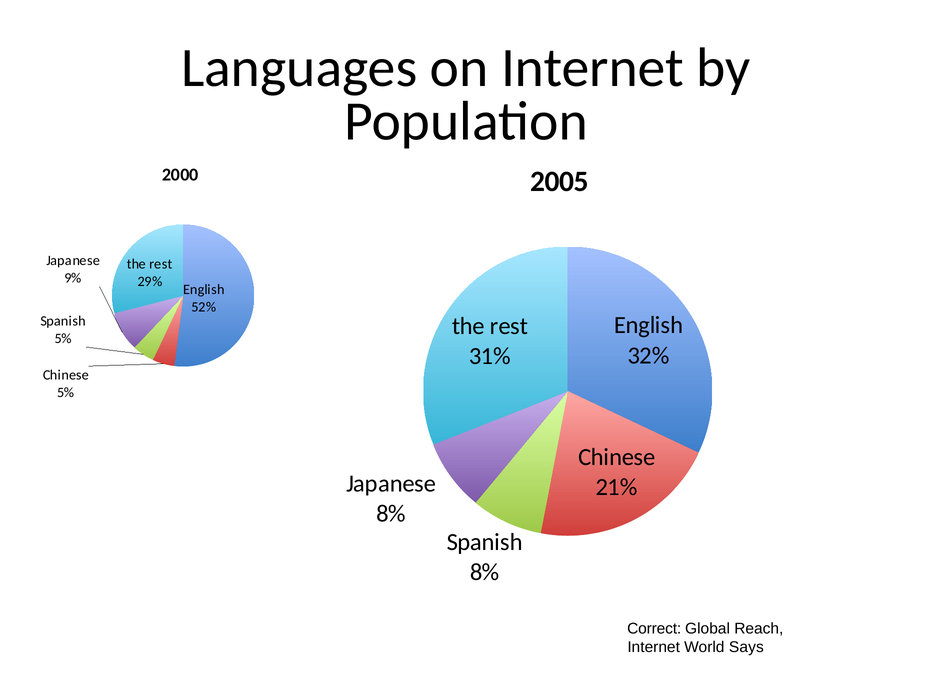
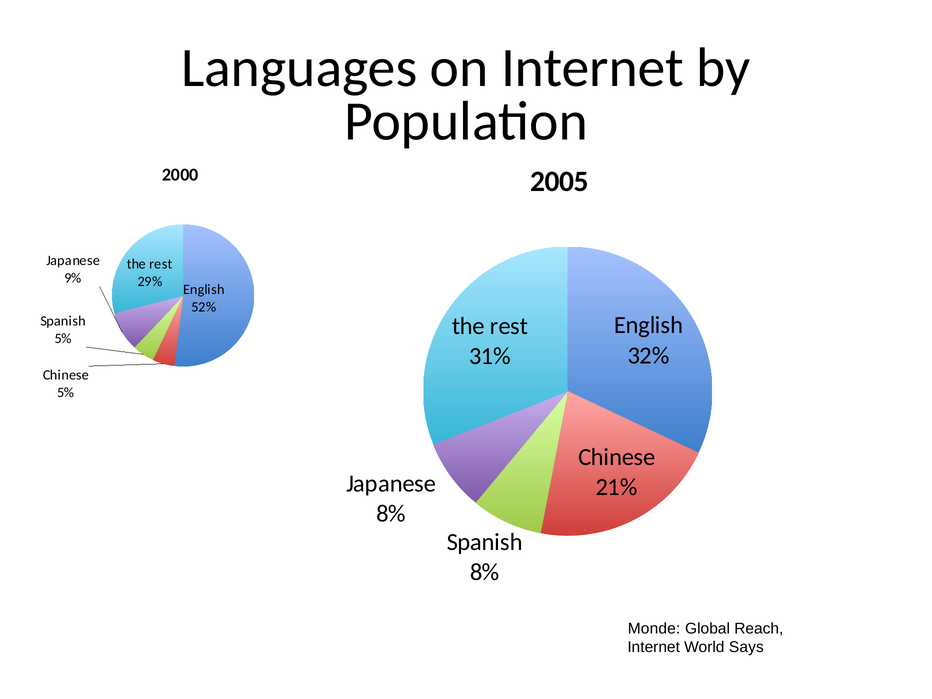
Correct: Correct -> Monde (654, 629)
